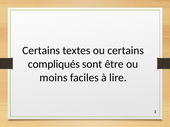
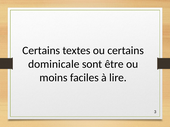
compliqués: compliqués -> dominicale (54, 64)
